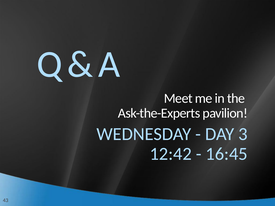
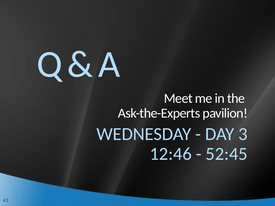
12:42: 12:42 -> 12:46 (171, 154)
16:45: 16:45 -> 52:45 (227, 154)
